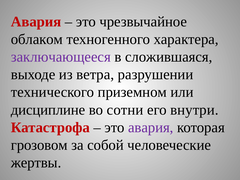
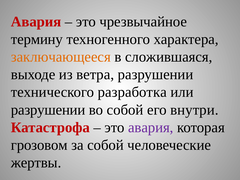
облаком: облаком -> термину (37, 39)
заключающееся colour: purple -> orange (61, 57)
приземном: приземном -> разработка (132, 92)
дисциплине: дисциплине -> разрушении (48, 110)
во сотни: сотни -> собой (125, 110)
